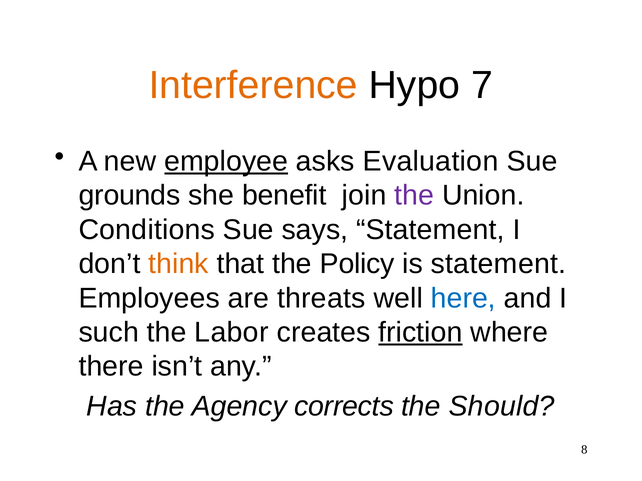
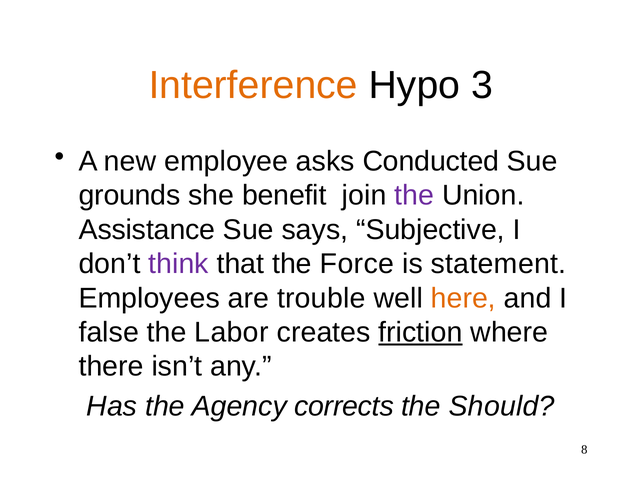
7: 7 -> 3 (482, 86)
employee underline: present -> none (226, 161)
Evaluation: Evaluation -> Conducted (431, 161)
Conditions: Conditions -> Assistance (147, 230)
says Statement: Statement -> Subjective (430, 230)
think colour: orange -> purple (179, 264)
Policy: Policy -> Force (357, 264)
threats: threats -> trouble (321, 298)
here colour: blue -> orange (463, 298)
such: such -> false (109, 333)
